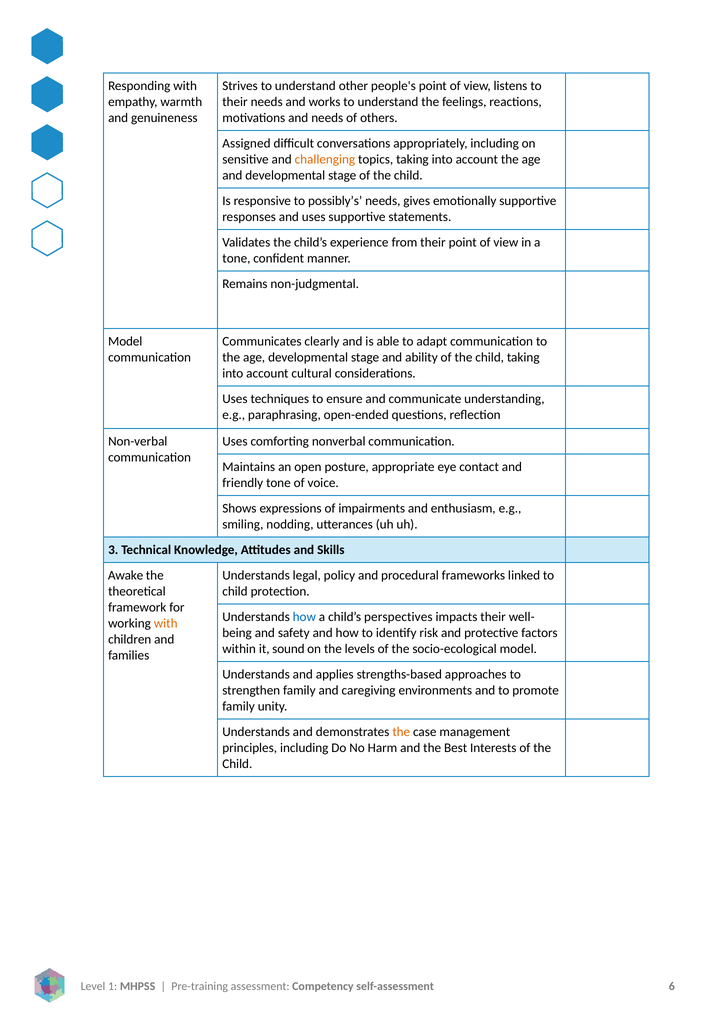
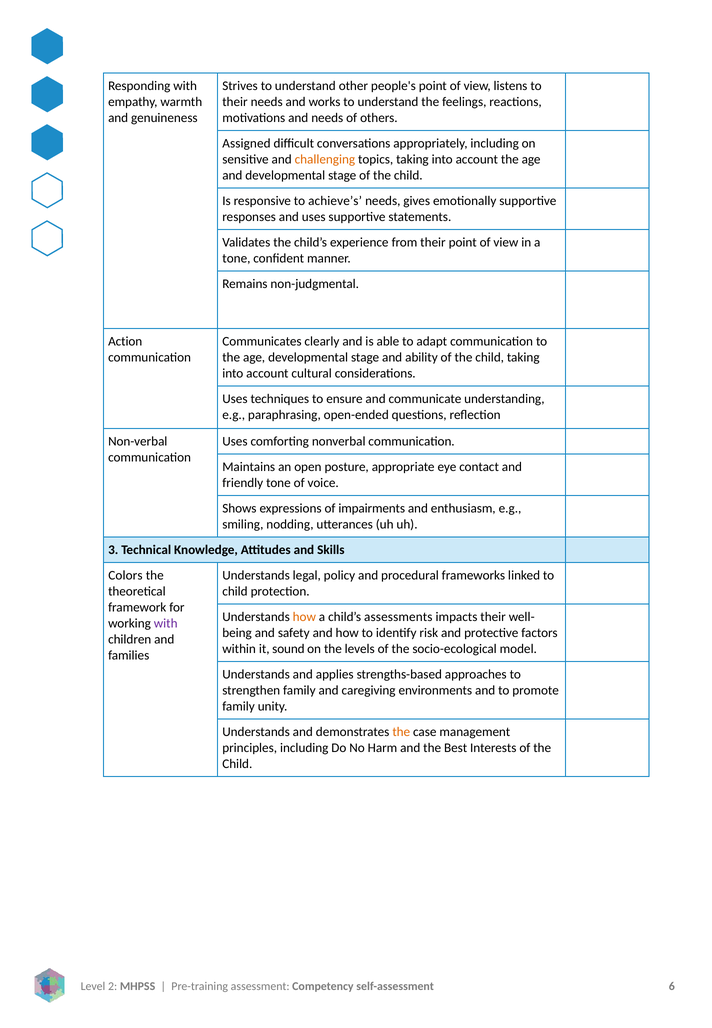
possibly’s: possibly’s -> achieve’s (335, 201)
Model: Model -> Action (125, 342)
Awake: Awake -> Colors (125, 576)
how colour: blue -> orange (304, 617)
perspectives: perspectives -> assessments (398, 617)
with colour: orange -> purple (166, 624)
1: 1 -> 2 (113, 987)
